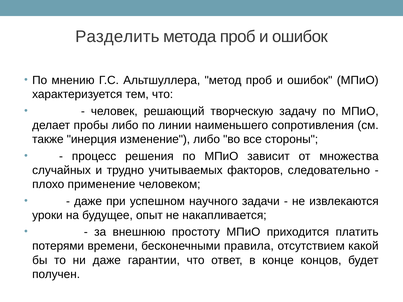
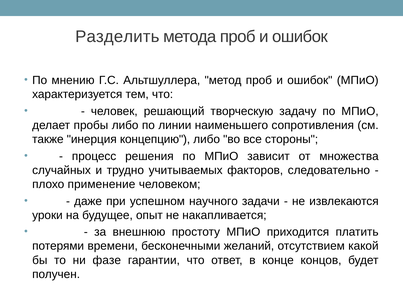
изменение: изменение -> концепцию (155, 140)
правила: правила -> желаний (249, 246)
ни даже: даже -> фазе (107, 260)
